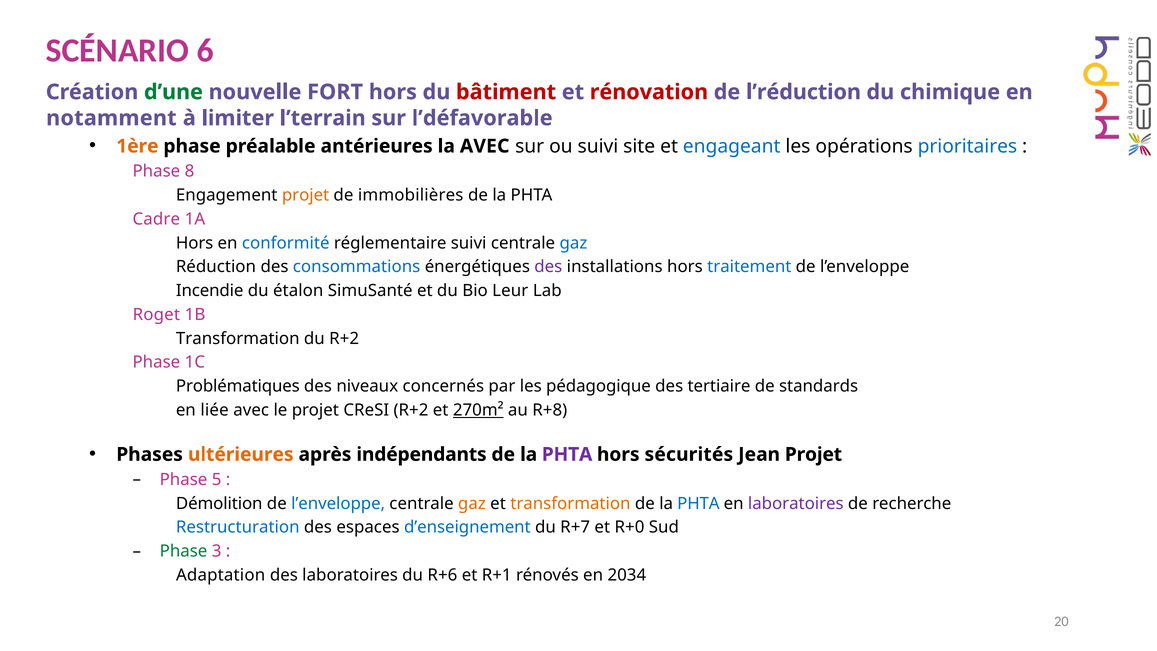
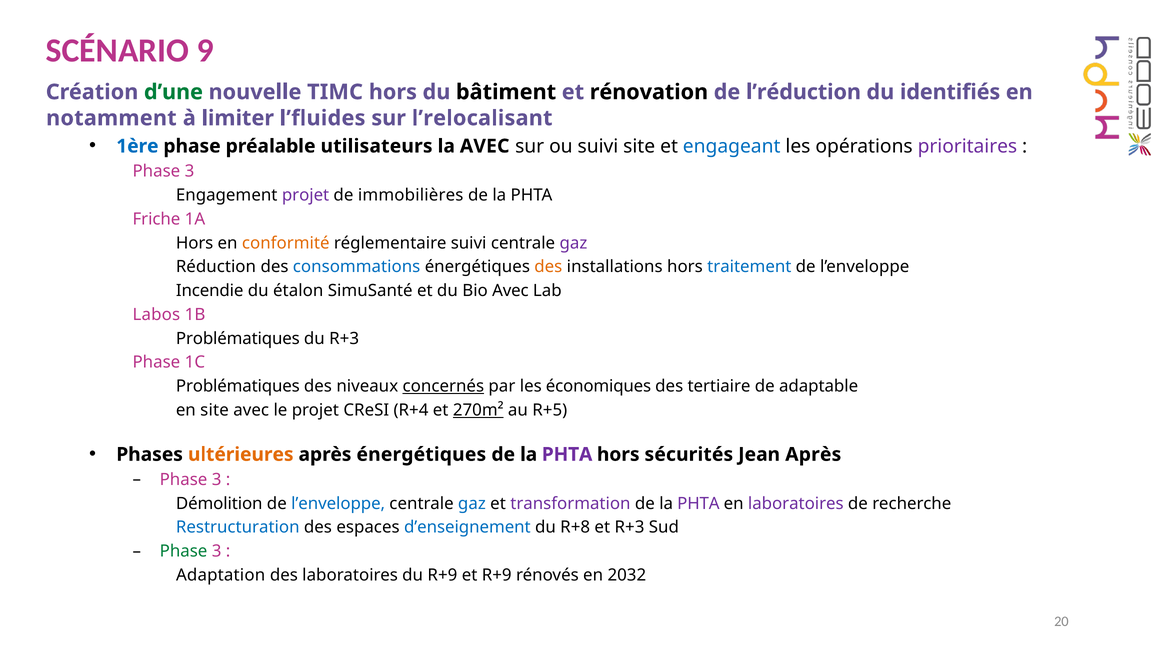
6: 6 -> 9 (205, 50)
FORT: FORT -> TIMC (335, 92)
bâtiment colour: red -> black (506, 92)
rénovation colour: red -> black (649, 92)
chimique: chimique -> identifiés (950, 92)
l’terrain: l’terrain -> l’fluides (323, 118)
l’défavorable: l’défavorable -> l’relocalisant (482, 118)
1ère colour: orange -> blue (137, 146)
antérieures: antérieures -> utilisateurs (377, 146)
prioritaires colour: blue -> purple (967, 146)
8: 8 -> 3 (190, 171)
projet colour: orange -> purple (306, 195)
Cadre: Cadre -> Friche (156, 219)
conformité colour: blue -> orange (286, 243)
gaz colour: blue -> purple (573, 243)
des colour: purple -> orange (548, 267)
Bio Leur: Leur -> Avec (510, 291)
Roget: Roget -> Labos (156, 315)
Transformation: Transformation -> Problématiques (238, 338)
du R+2: R+2 -> R+3 (344, 338)
concernés underline: none -> present (443, 386)
pédagogique: pédagogique -> économiques (598, 386)
standards: standards -> adaptable (819, 386)
en liée: liée -> site (215, 410)
CReSI R+2: R+2 -> R+4 (411, 410)
R+8: R+8 -> R+5 (550, 410)
après indépendants: indépendants -> énergétiques (421, 454)
Jean Projet: Projet -> Après (813, 454)
5: 5 -> 3 (217, 479)
gaz colour: orange -> blue (472, 503)
transformation colour: orange -> purple (570, 503)
PHTA colour: blue -> purple (698, 503)
R+7: R+7 -> R+8 (575, 527)
et R+0: R+0 -> R+3 (629, 527)
du R+6: R+6 -> R+9 (442, 575)
et R+1: R+1 -> R+9 (497, 575)
2034: 2034 -> 2032 (627, 575)
